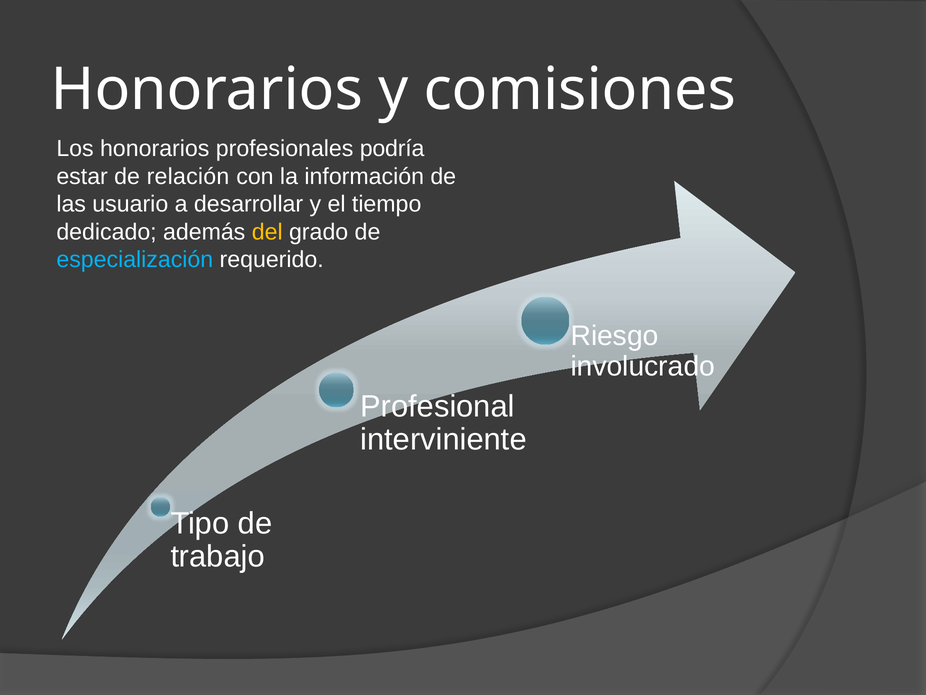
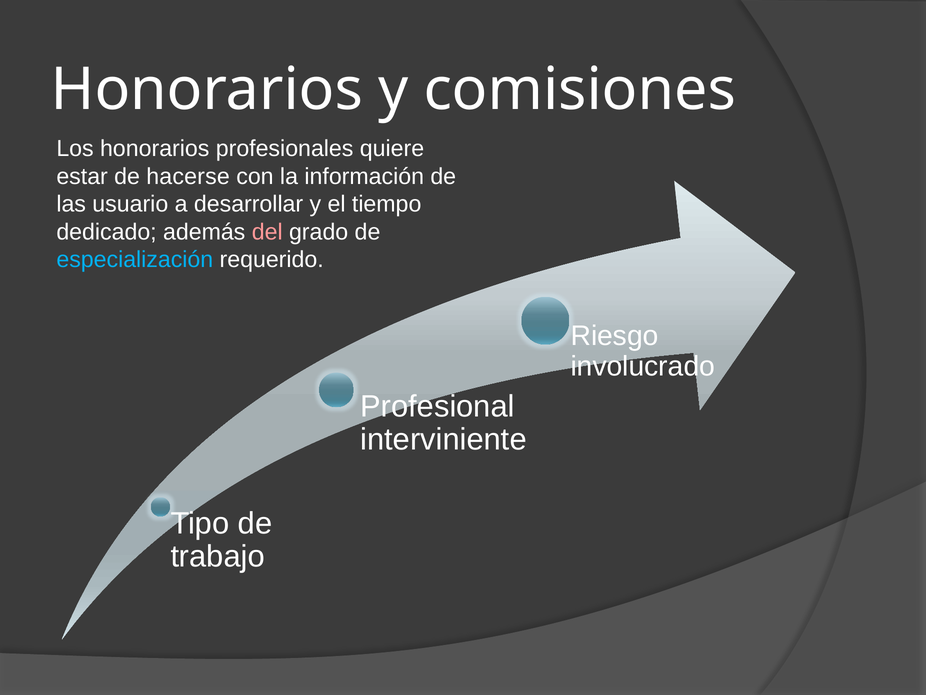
podría: podría -> quiere (392, 149)
relación: relación -> hacerse (188, 176)
del colour: yellow -> pink (267, 232)
